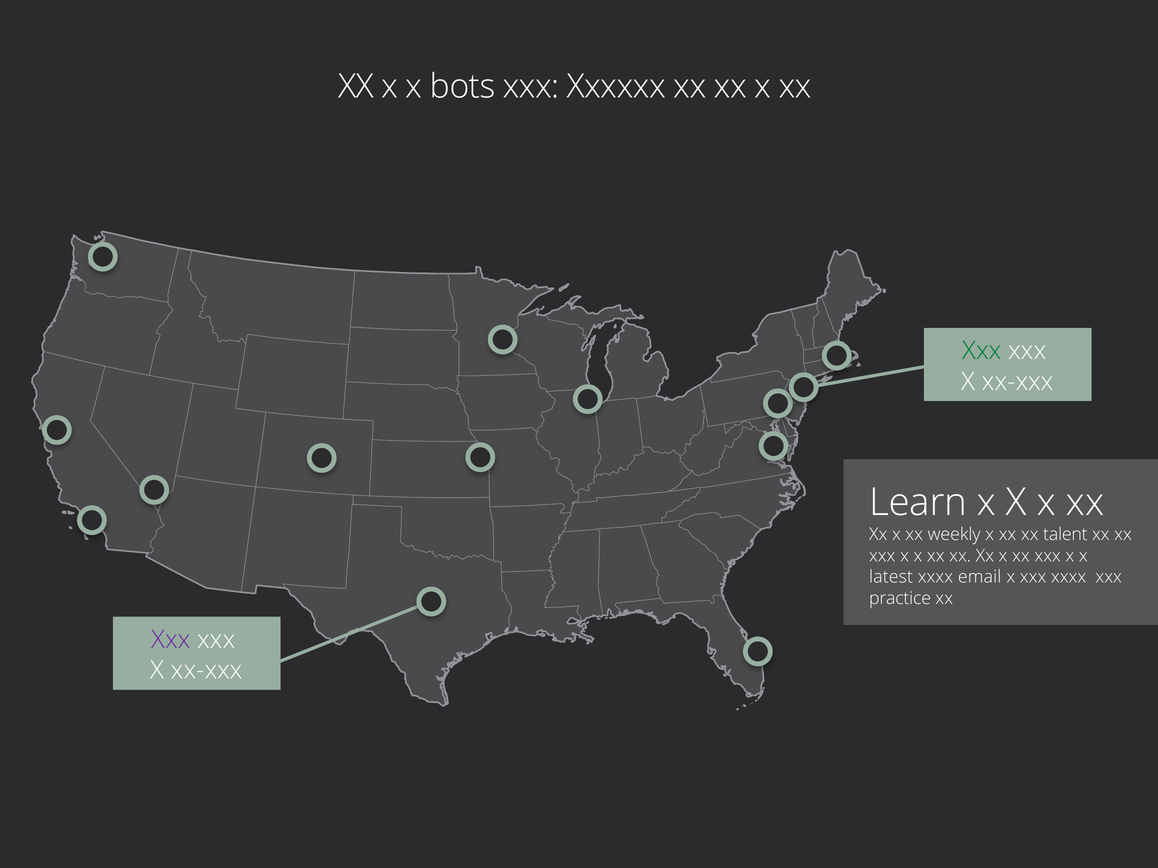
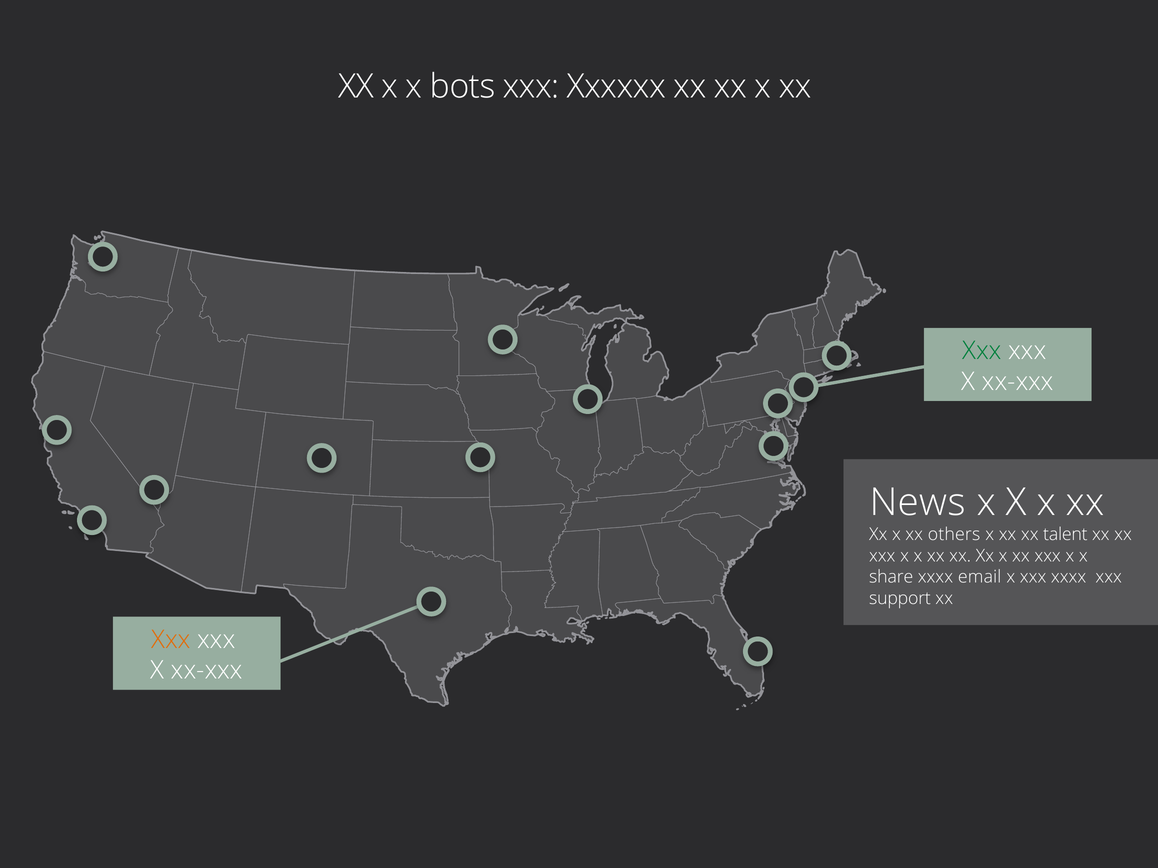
Learn: Learn -> News (918, 503)
weekly: weekly -> others (954, 535)
latest: latest -> share (891, 577)
practice: practice -> support (900, 599)
Xxx colour: purple -> orange (171, 640)
